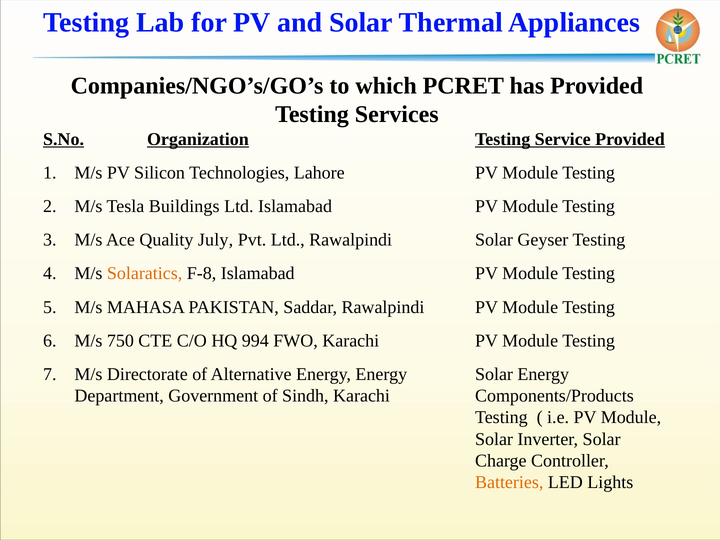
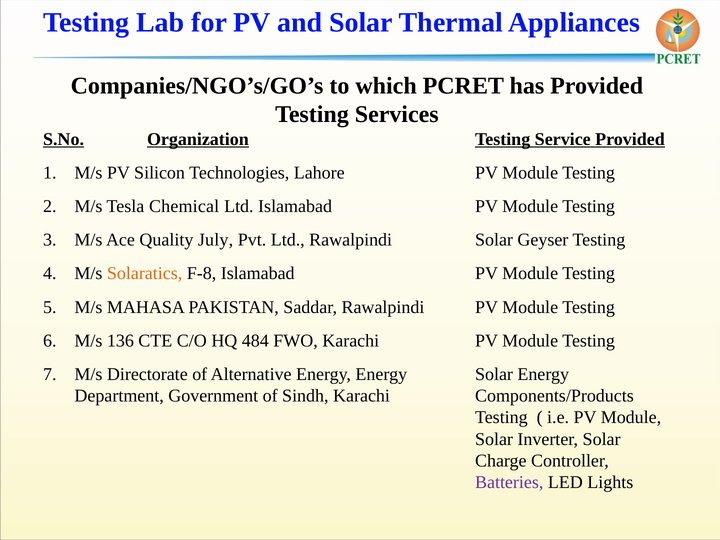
Buildings: Buildings -> Chemical (184, 206)
750: 750 -> 136 (120, 341)
994: 994 -> 484 (255, 341)
Batteries colour: orange -> purple (509, 482)
